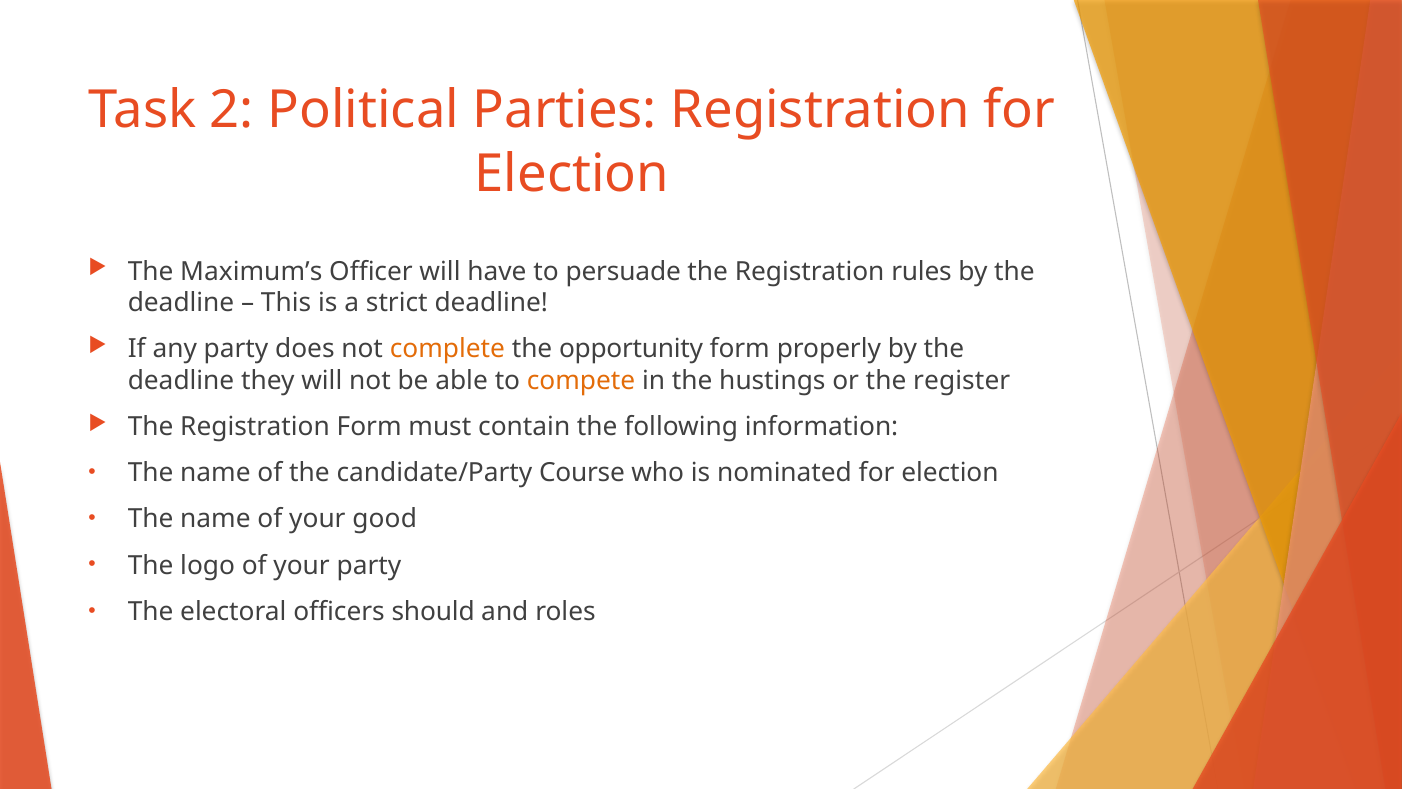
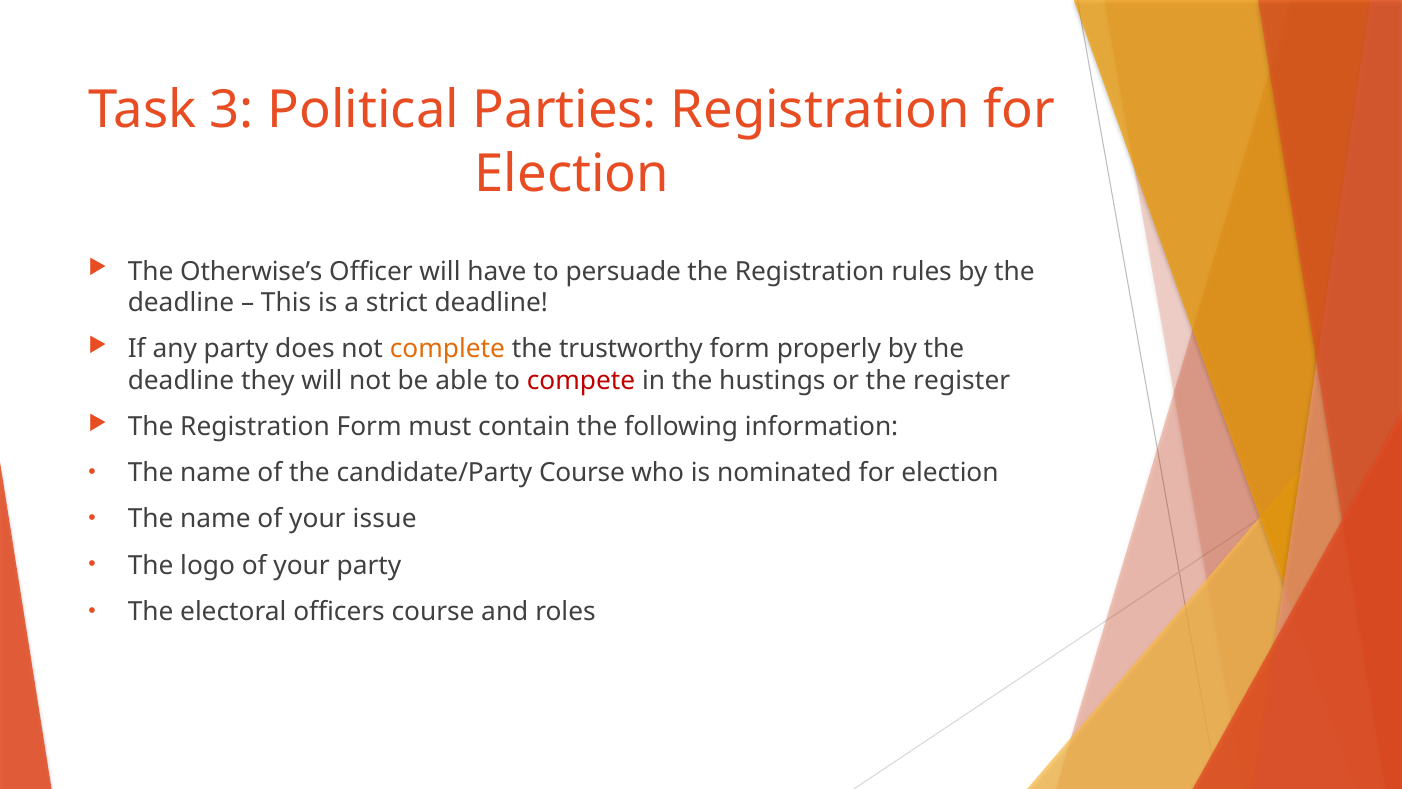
2: 2 -> 3 (232, 111)
Maximum’s: Maximum’s -> Otherwise’s (251, 271)
opportunity: opportunity -> trustworthy (631, 349)
compete colour: orange -> red (581, 381)
good: good -> issue (385, 519)
officers should: should -> course (433, 611)
